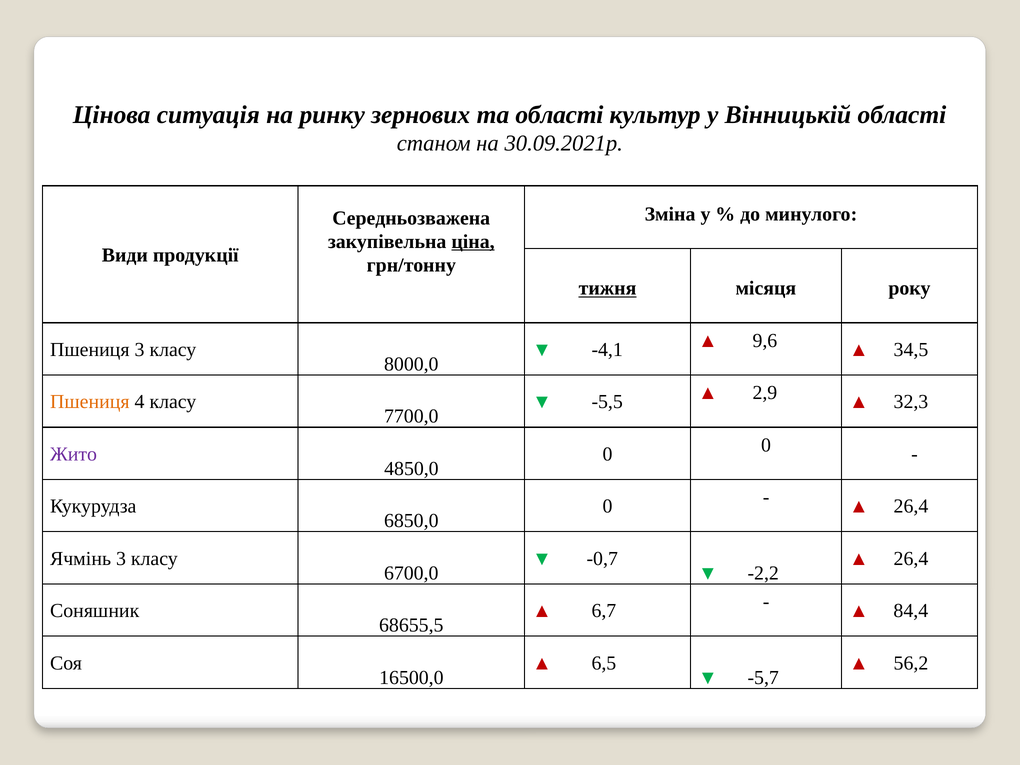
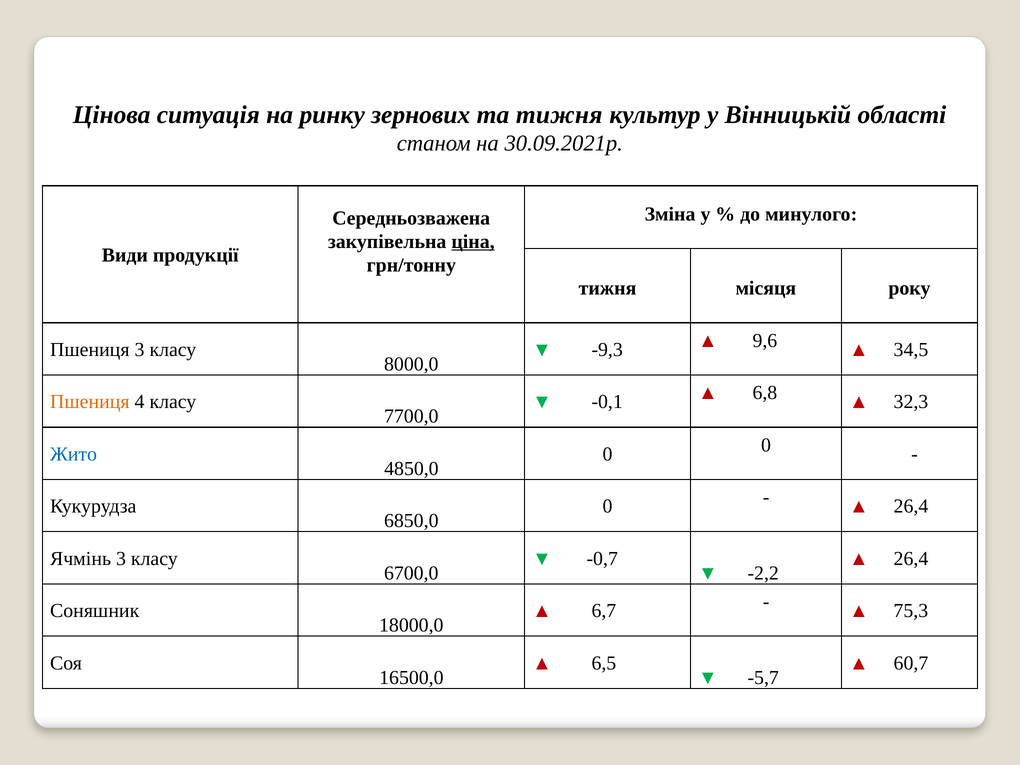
та області: області -> тижня (559, 115)
тижня underline: present -> none (608, 288)
-4,1: -4,1 -> -9,3 (607, 350)
-5,5: -5,5 -> -0,1 (607, 402)
2,9: 2,9 -> 6,8 (765, 393)
Жито colour: purple -> blue (74, 454)
84,4: 84,4 -> 75,3 (911, 611)
68655,5: 68655,5 -> 18000,0 (411, 625)
56,2: 56,2 -> 60,7 (911, 663)
